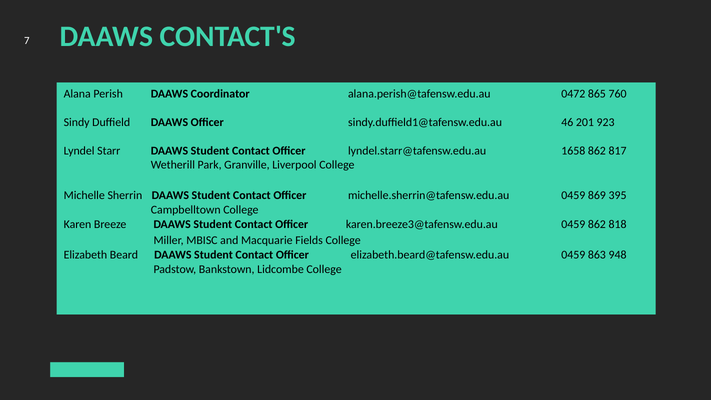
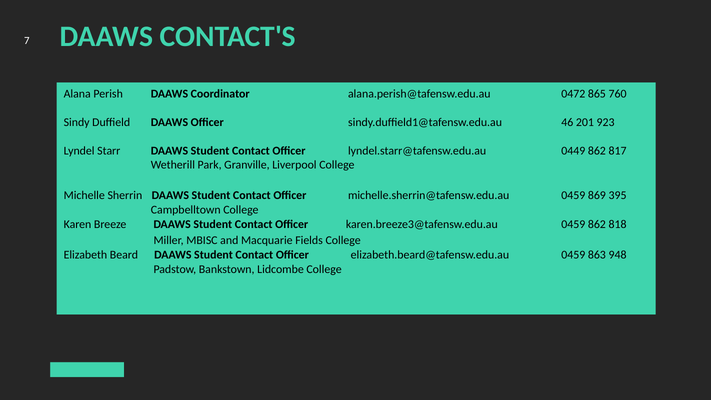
1658: 1658 -> 0449 (573, 151)
